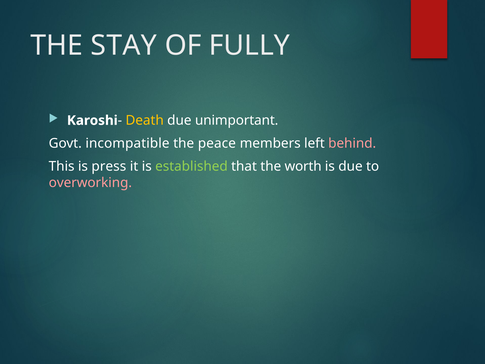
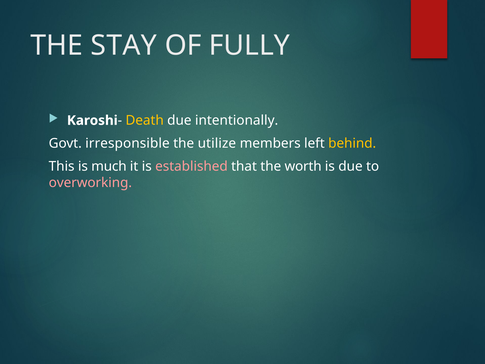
unimportant: unimportant -> intentionally (237, 120)
incompatible: incompatible -> irresponsible (127, 143)
peace: peace -> utilize (217, 143)
behind colour: pink -> yellow (352, 143)
press: press -> much (109, 166)
established colour: light green -> pink (191, 166)
